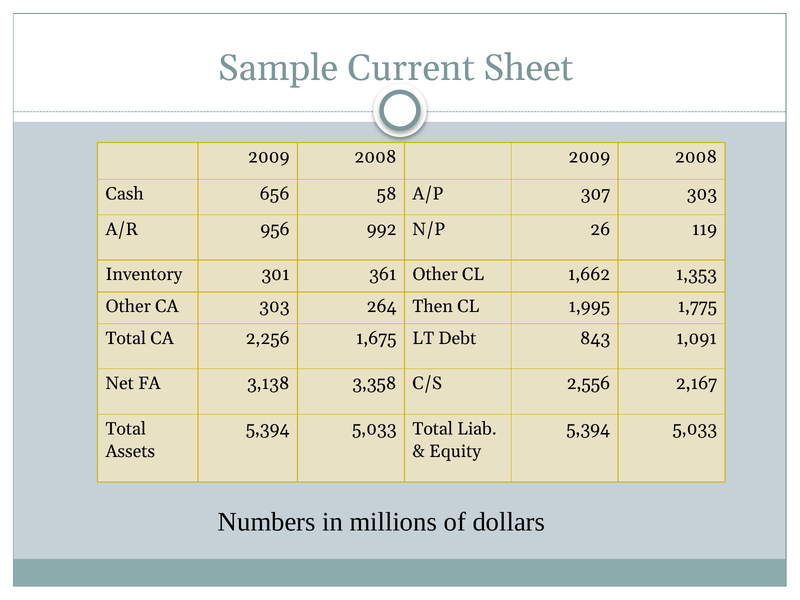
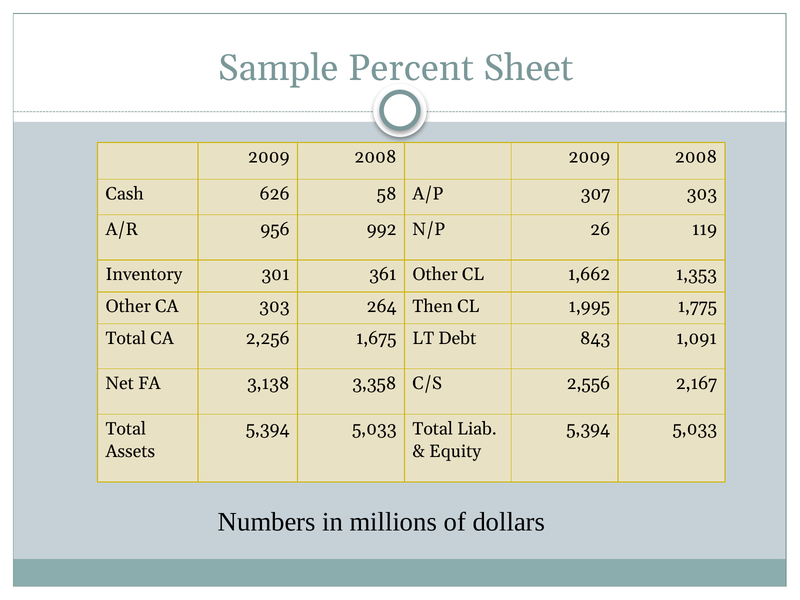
Current: Current -> Percent (411, 68)
656: 656 -> 626 (275, 194)
